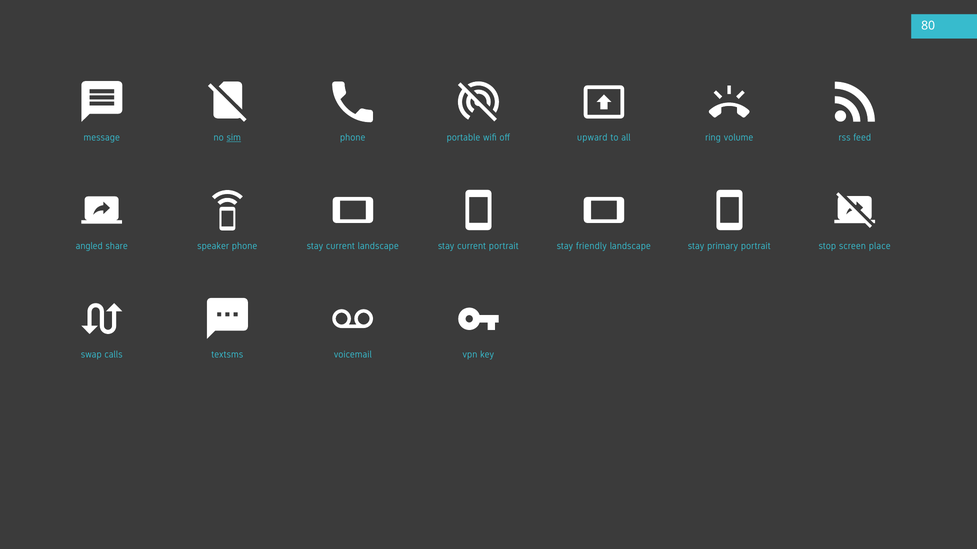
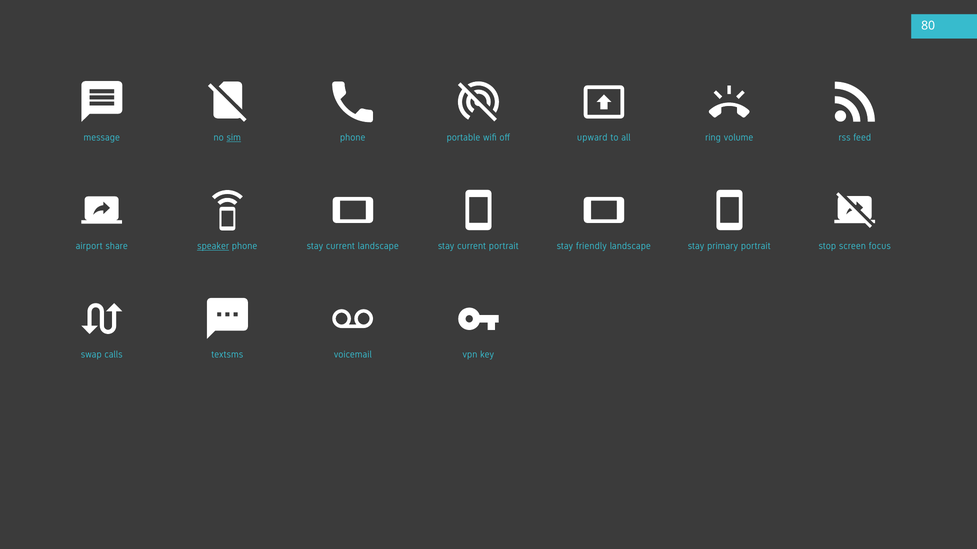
angled: angled -> airport (89, 246)
speaker underline: none -> present (213, 246)
place: place -> focus (880, 246)
